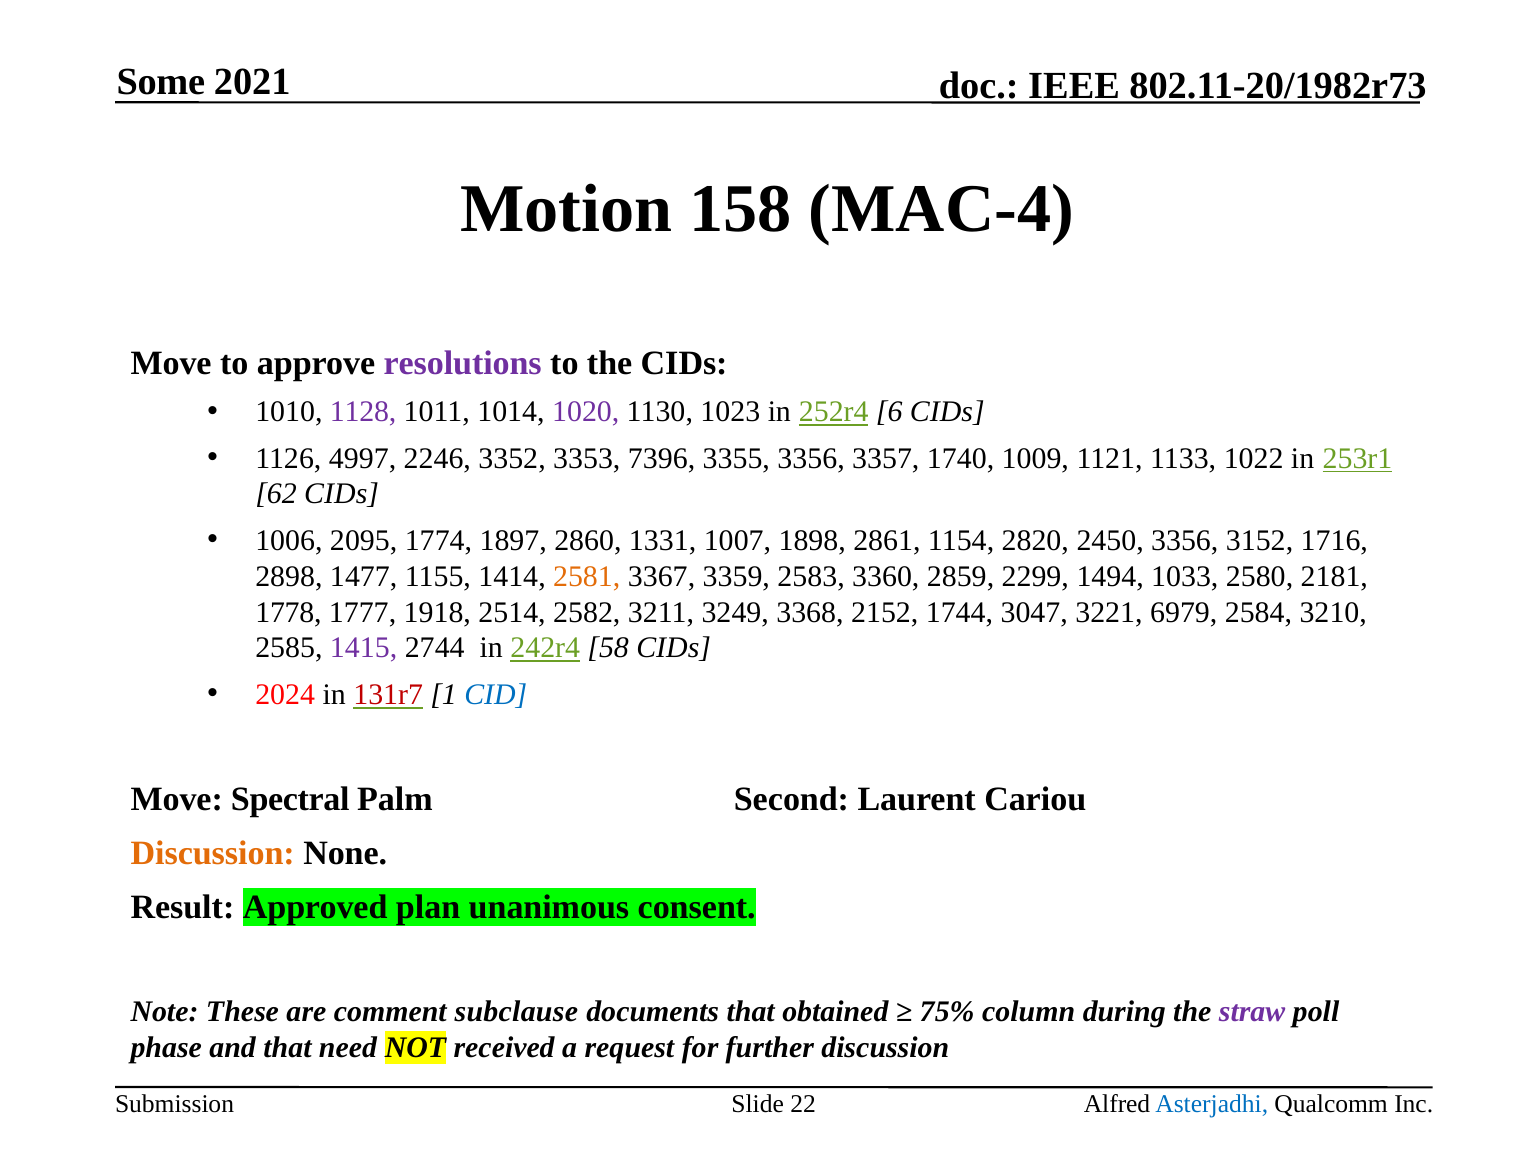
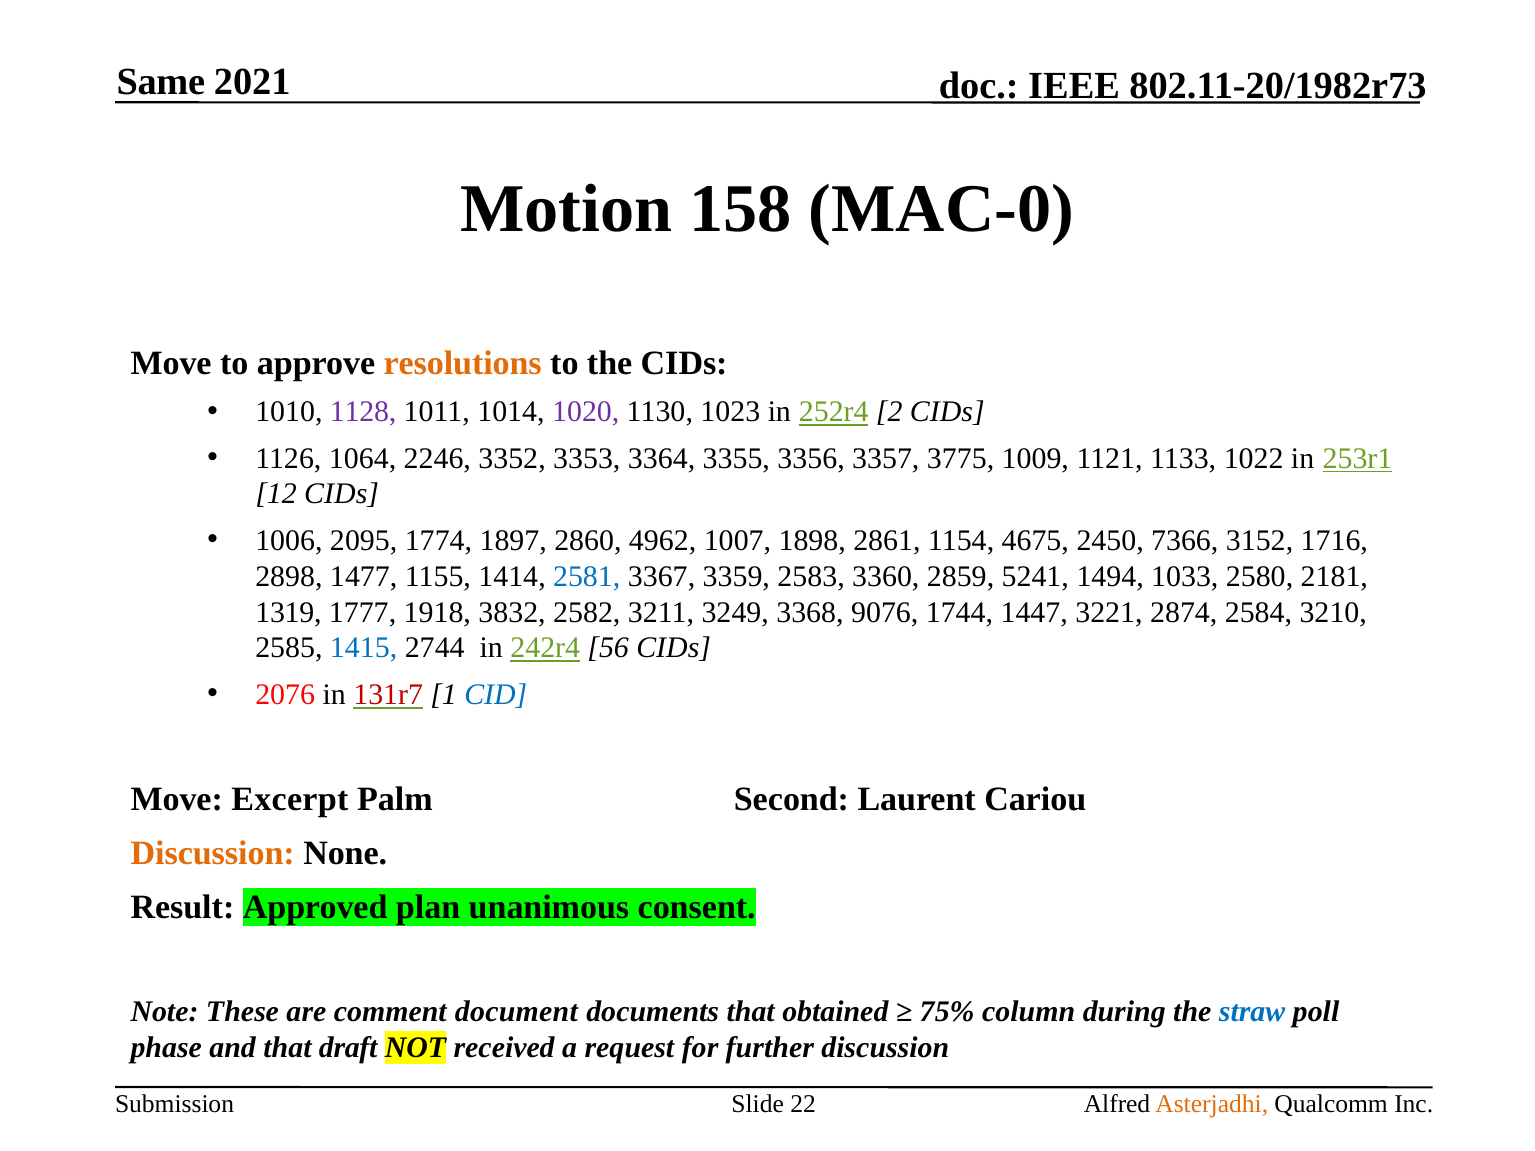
Some: Some -> Same (161, 81)
MAC-4: MAC-4 -> MAC-0 (941, 209)
resolutions colour: purple -> orange (463, 363)
6: 6 -> 2 (889, 412)
4997: 4997 -> 1064 (363, 458)
7396: 7396 -> 3364 (662, 458)
1740: 1740 -> 3775 (961, 458)
62: 62 -> 12 (276, 494)
1331: 1331 -> 4962 (663, 541)
2820: 2820 -> 4675 (1035, 541)
2450 3356: 3356 -> 7366 (1185, 541)
2581 colour: orange -> blue (587, 576)
2299: 2299 -> 5241 (1035, 576)
1778: 1778 -> 1319 (288, 612)
2514: 2514 -> 3832 (512, 612)
2152: 2152 -> 9076 (885, 612)
3047: 3047 -> 1447 (1034, 612)
6979: 6979 -> 2874 (1184, 612)
1415 colour: purple -> blue (364, 648)
58: 58 -> 56 (608, 648)
2024: 2024 -> 2076 (285, 695)
Spectral: Spectral -> Excerpt (290, 800)
subclause: subclause -> document (516, 1012)
straw colour: purple -> blue (1252, 1012)
need: need -> draft (348, 1048)
Asterjadhi colour: blue -> orange (1212, 1104)
